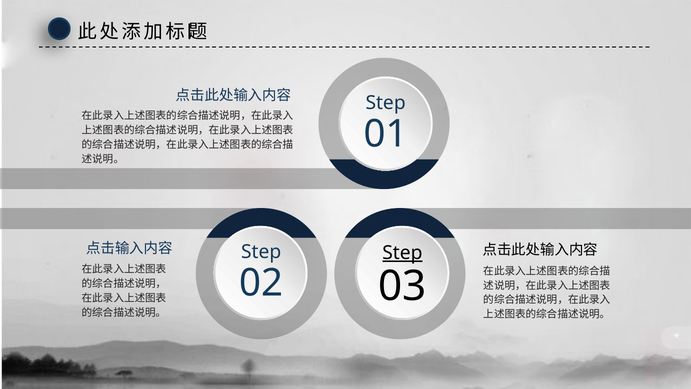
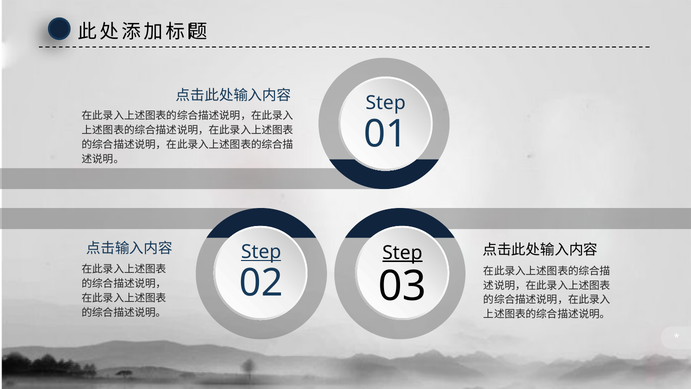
Step underline: none -> present (261, 252)
